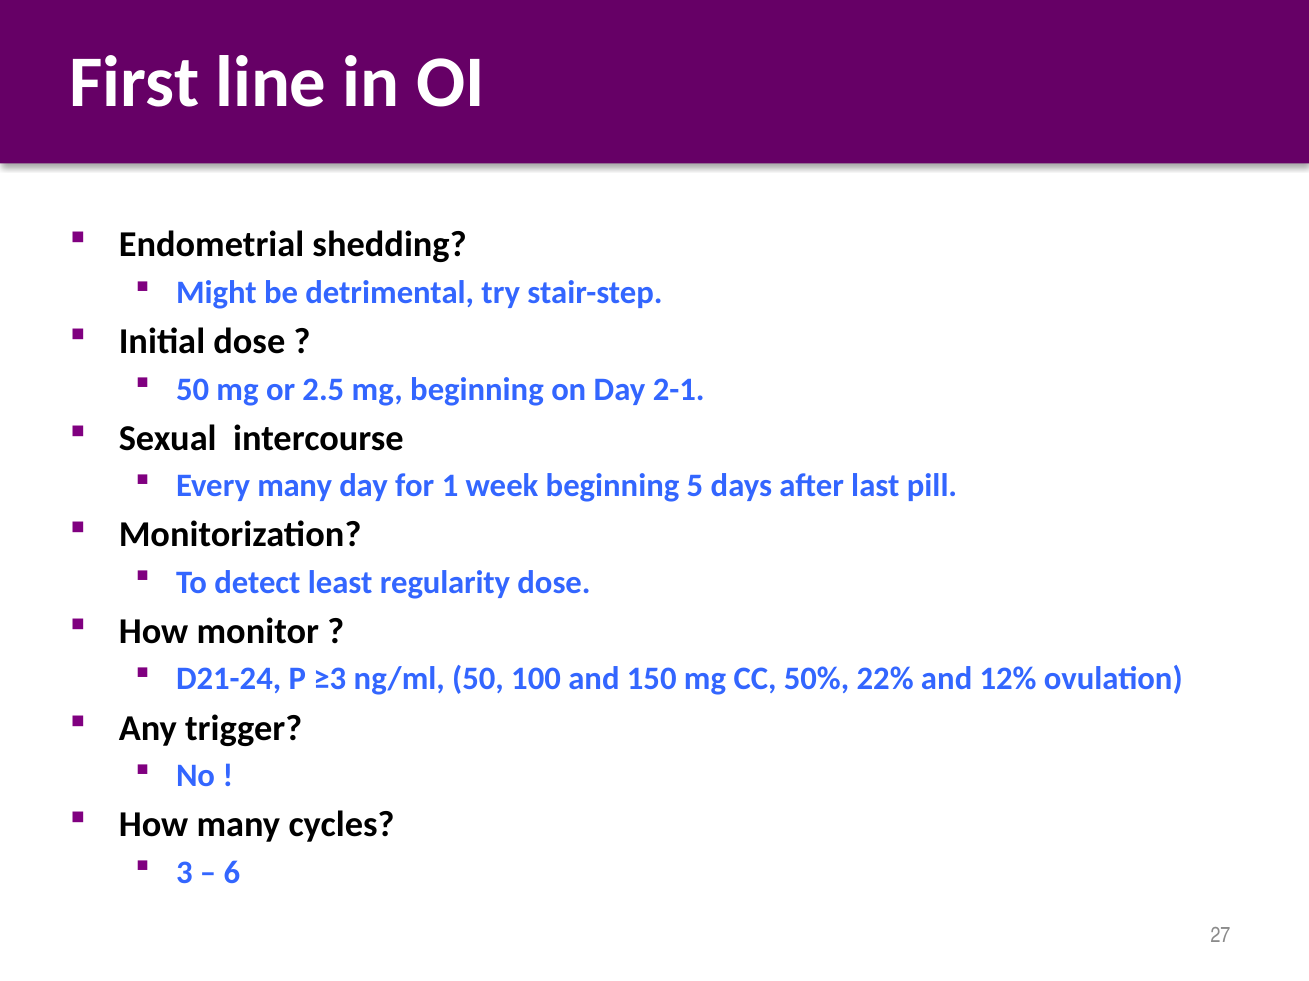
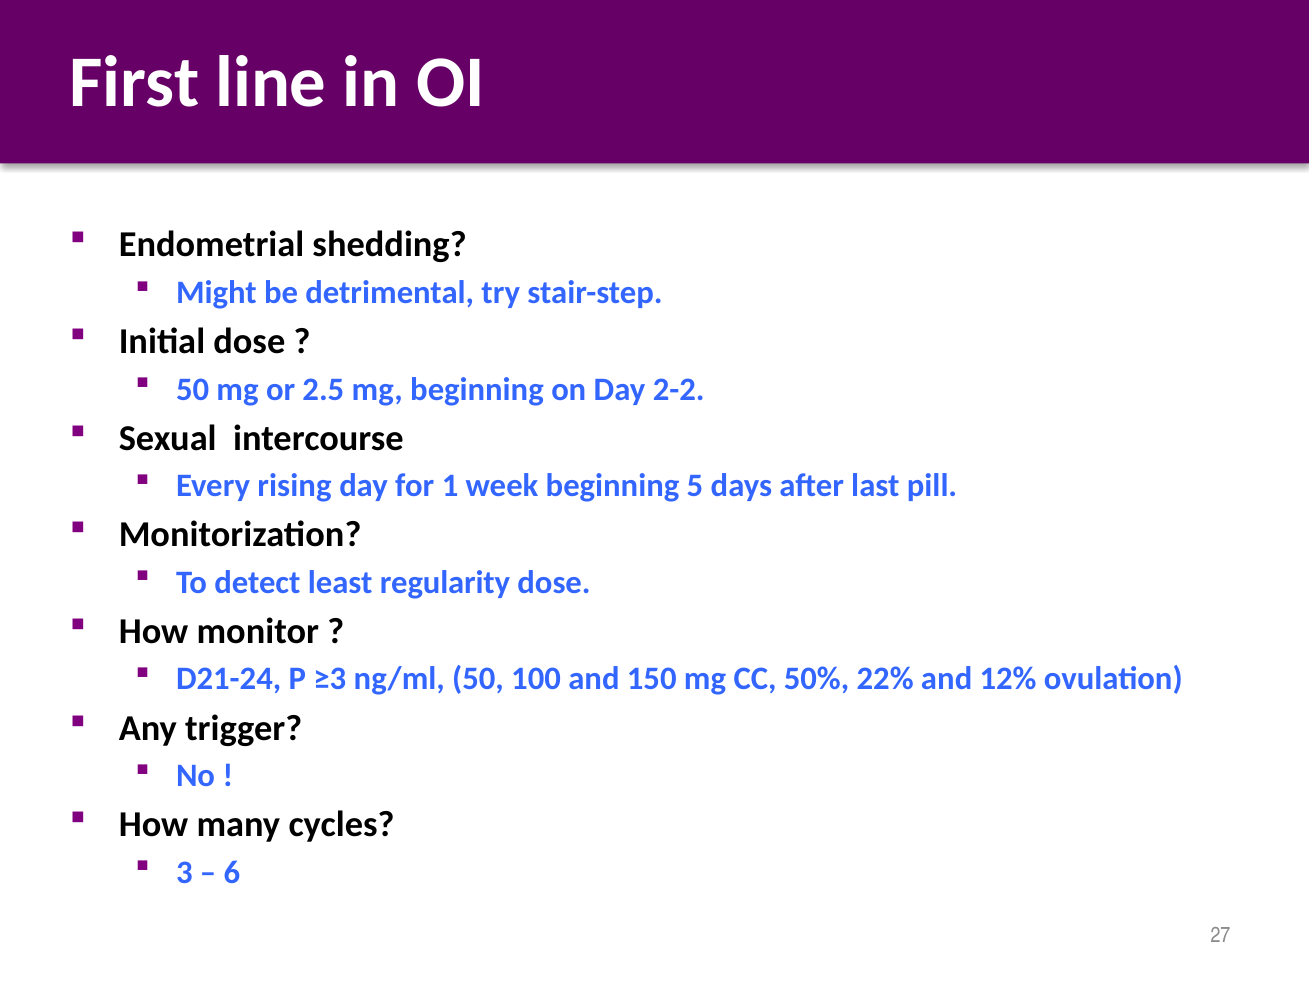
2-1: 2-1 -> 2-2 (679, 390)
Every many: many -> rising (295, 486)
